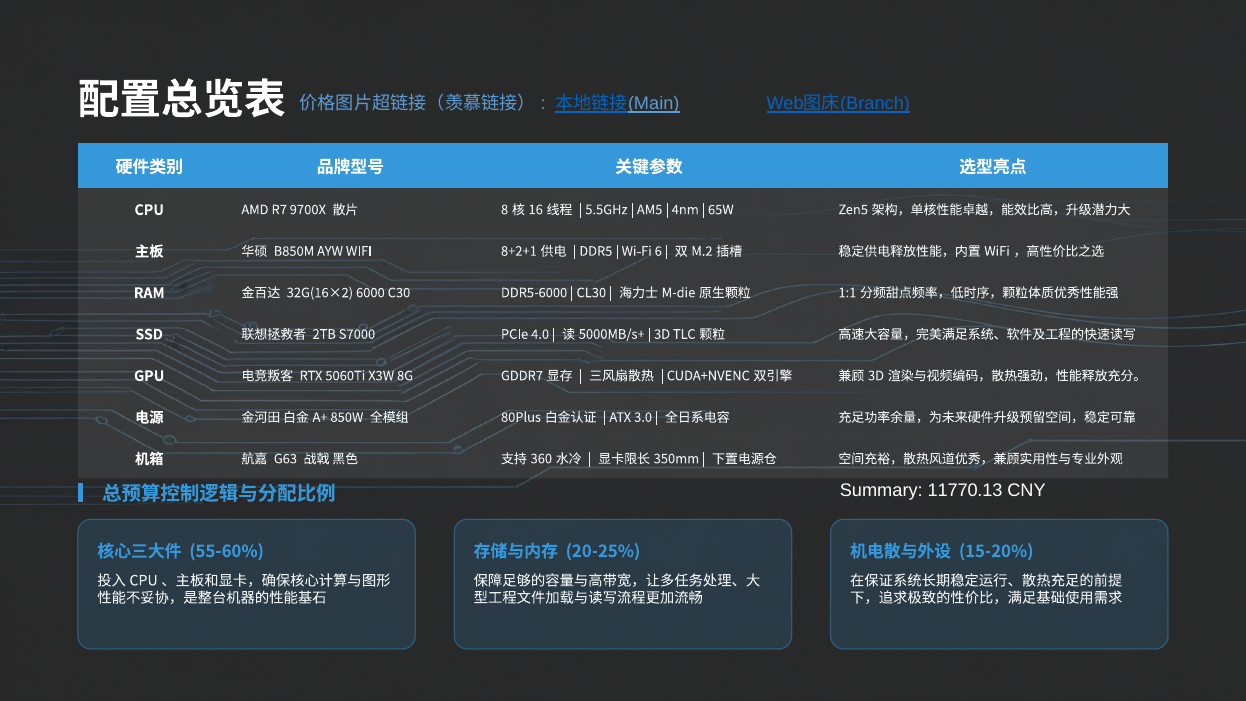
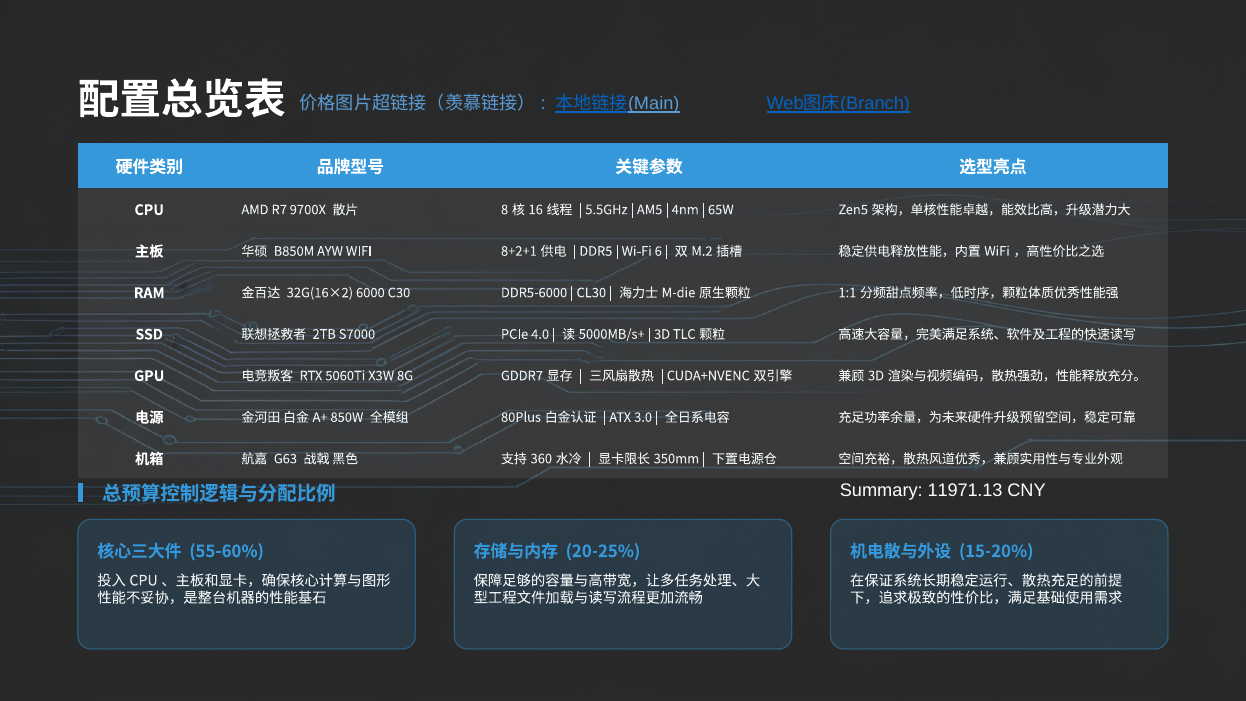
11770.13: 11770.13 -> 11971.13 (965, 490)
